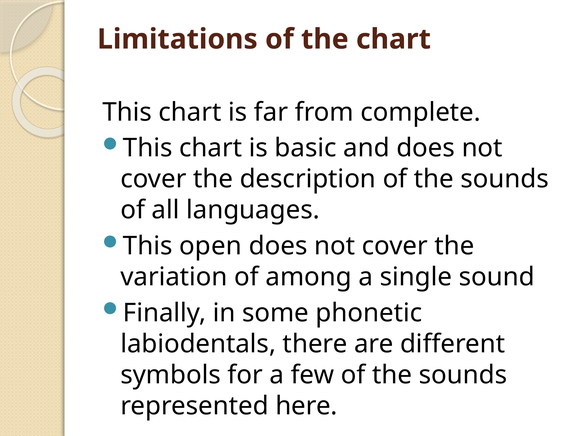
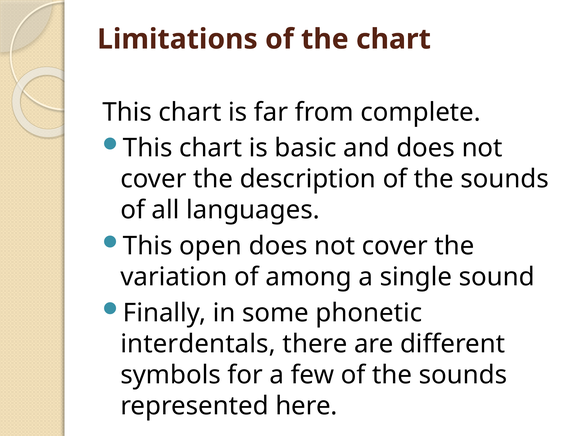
labiodentals: labiodentals -> interdentals (198, 344)
